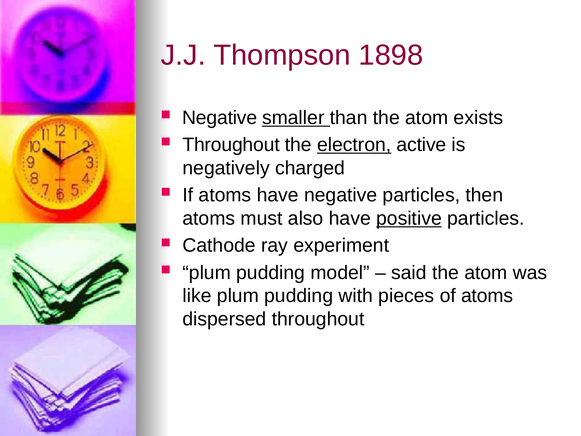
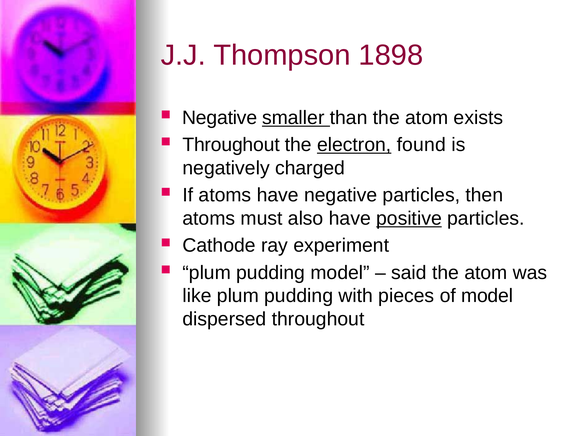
active: active -> found (421, 145)
of atoms: atoms -> model (487, 296)
